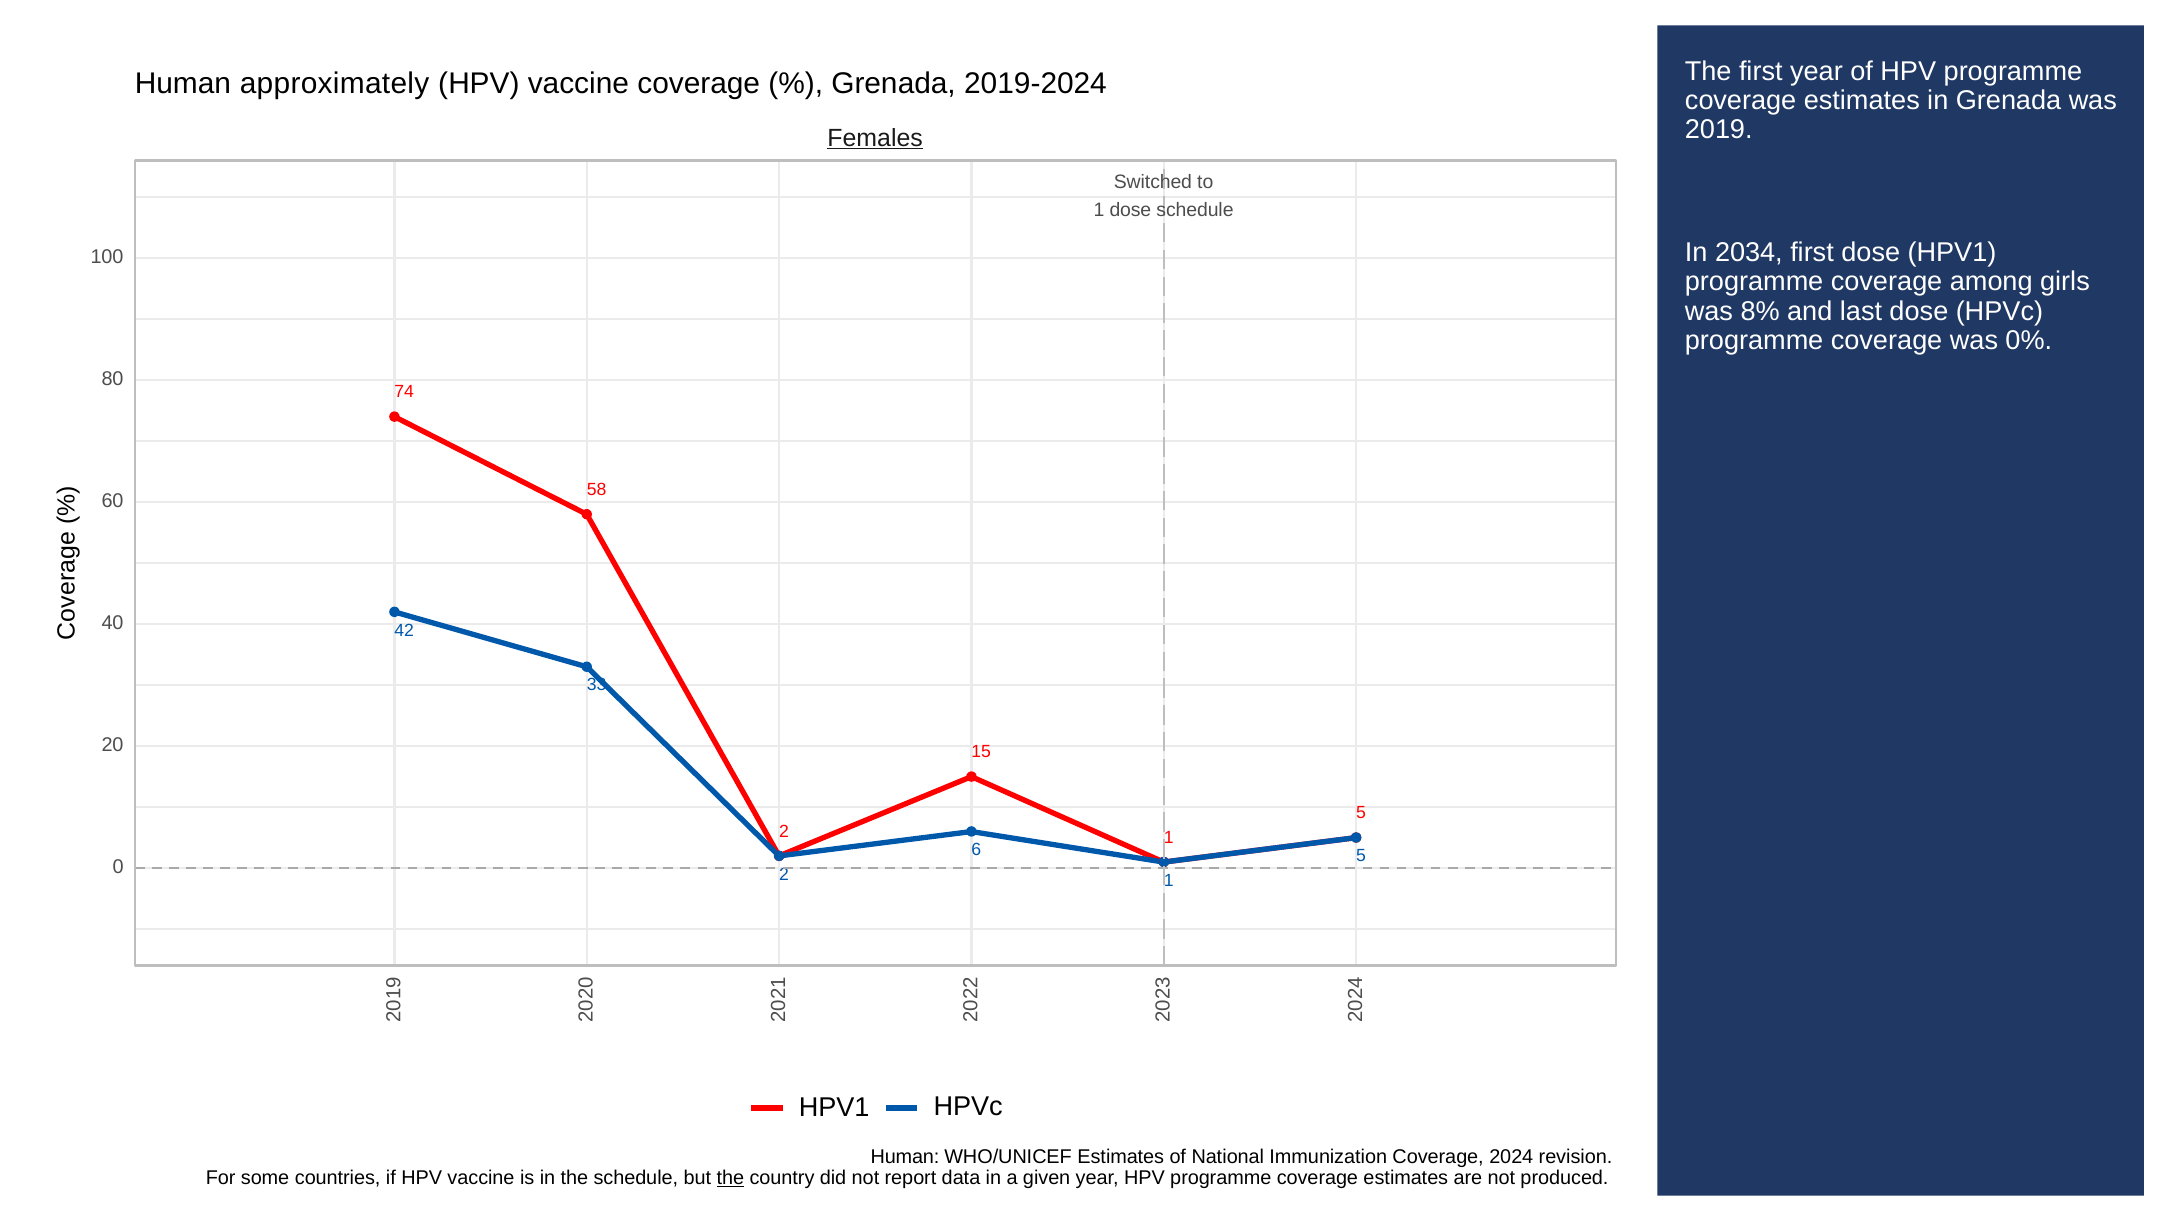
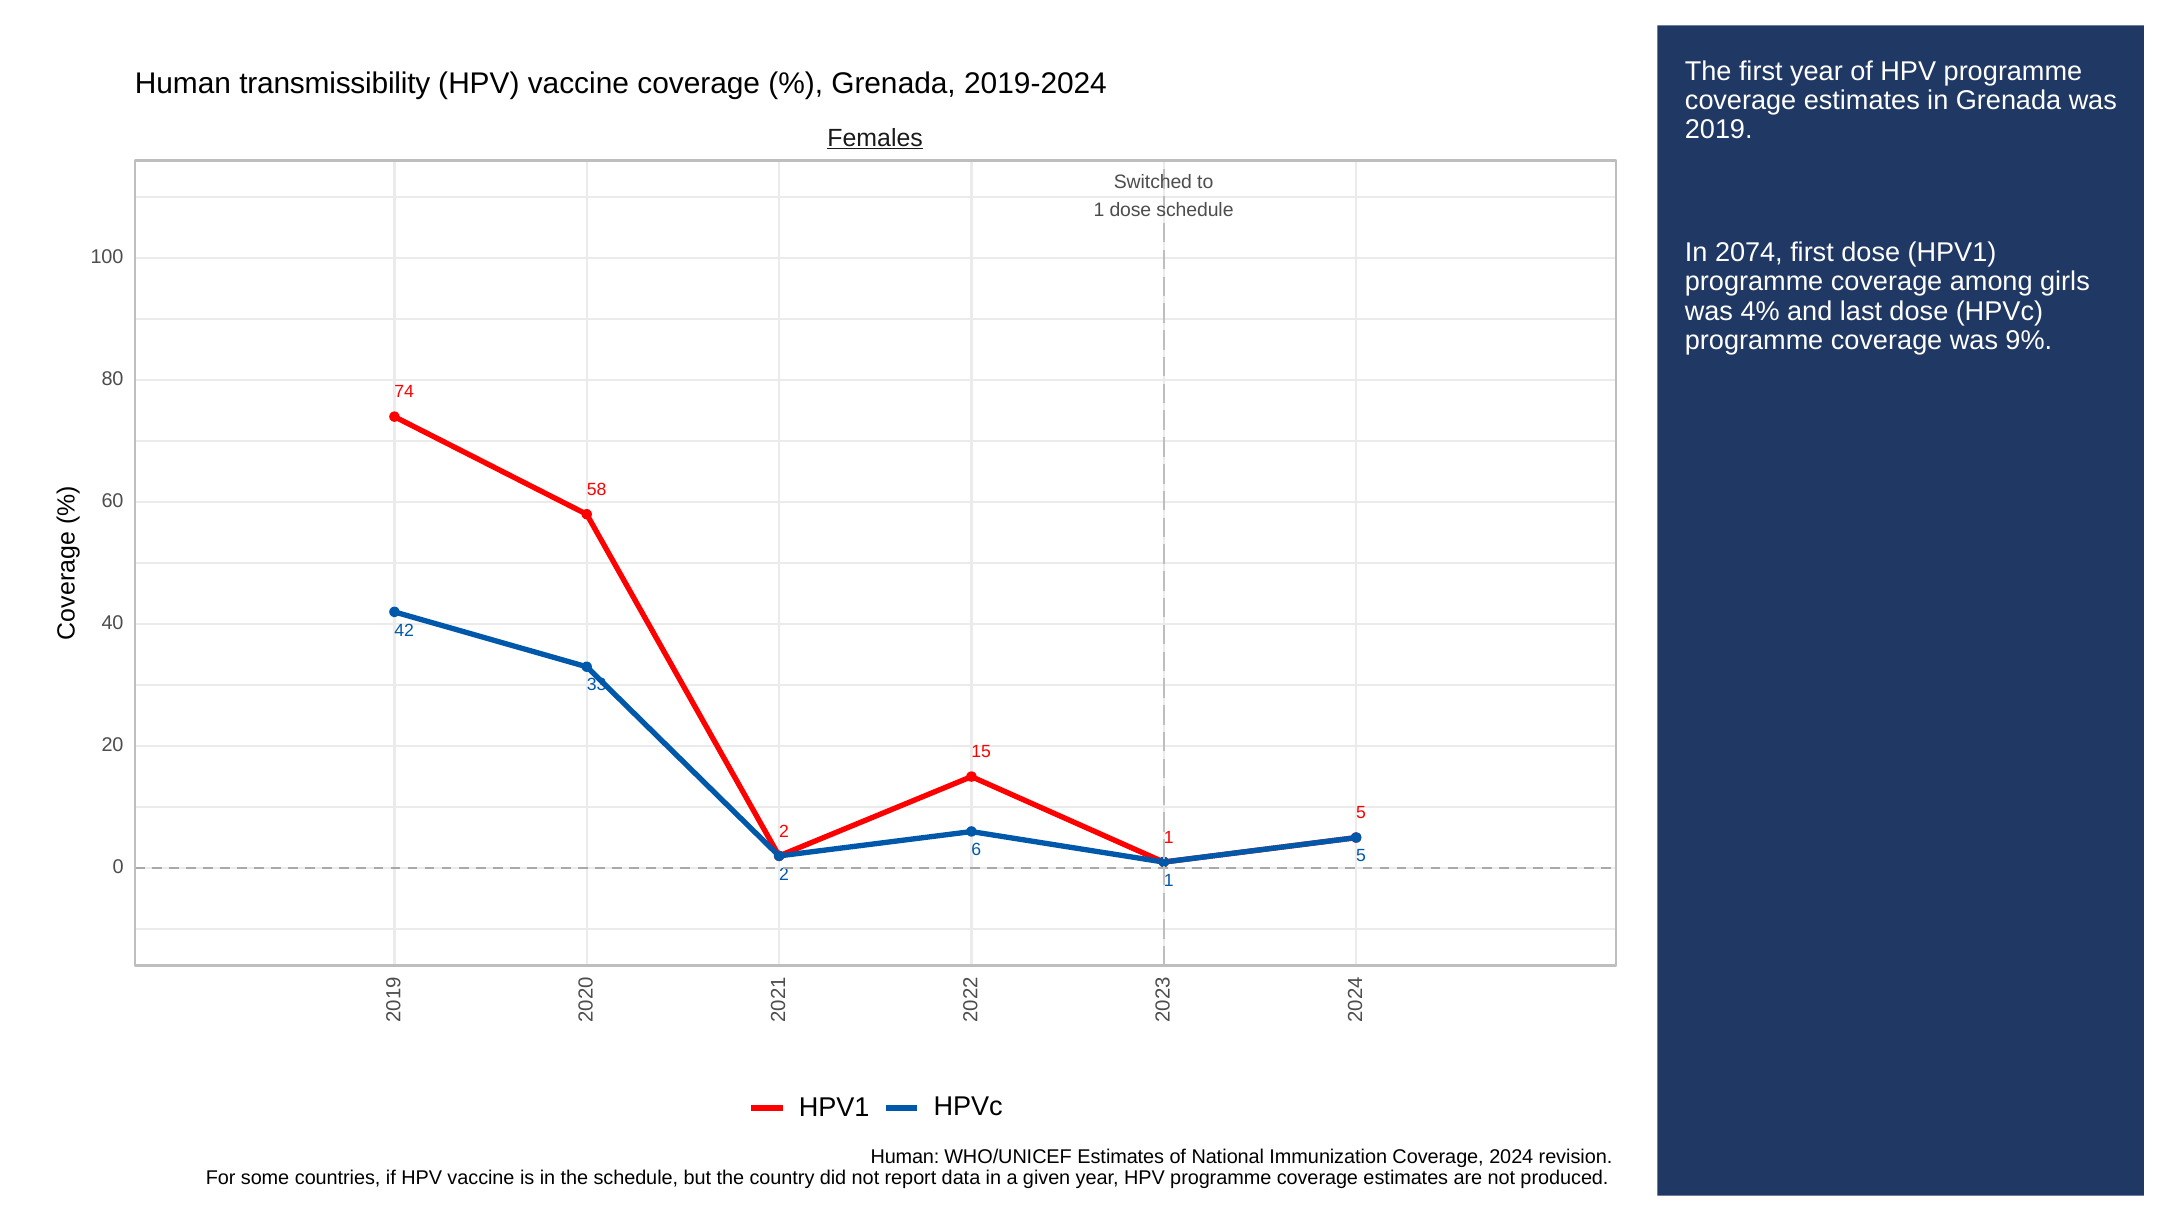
approximately: approximately -> transmissibility (335, 84)
2034: 2034 -> 2074 (1749, 253)
8%: 8% -> 4% (1760, 311)
0%: 0% -> 9% (2029, 341)
the underline: present -> none (730, 1178)
